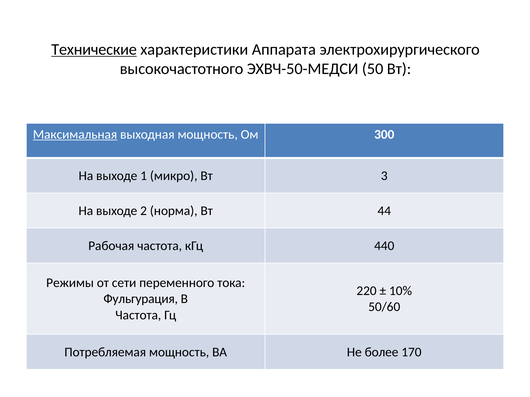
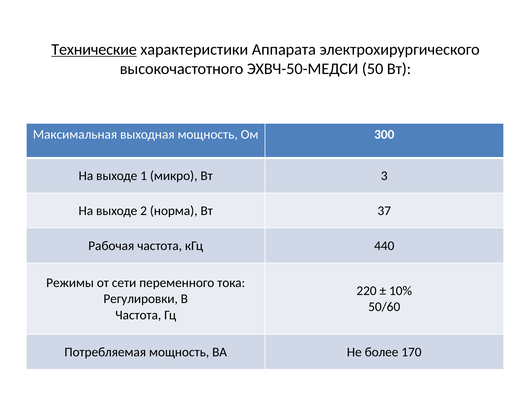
Максимальная underline: present -> none (75, 135)
44: 44 -> 37 (384, 211)
Фульгурация: Фульгурация -> Регулировки (141, 299)
